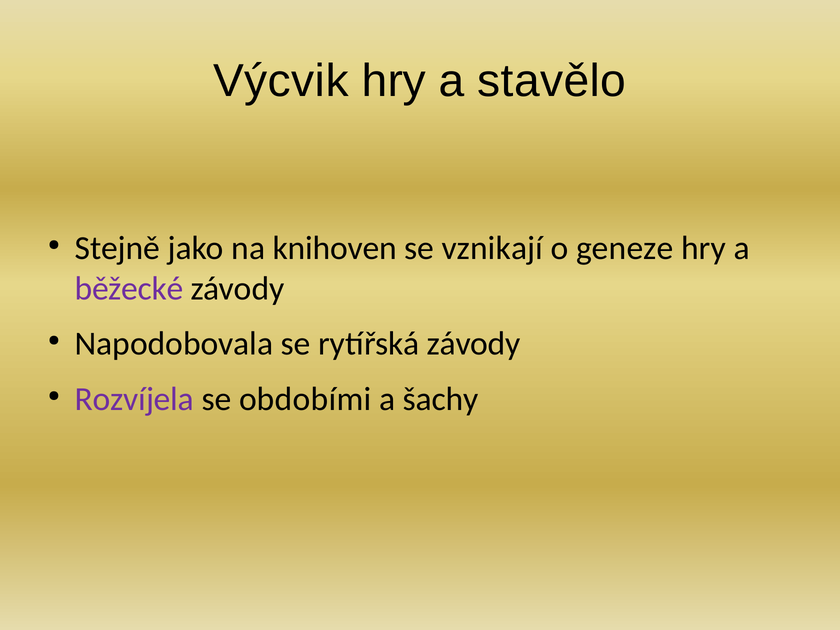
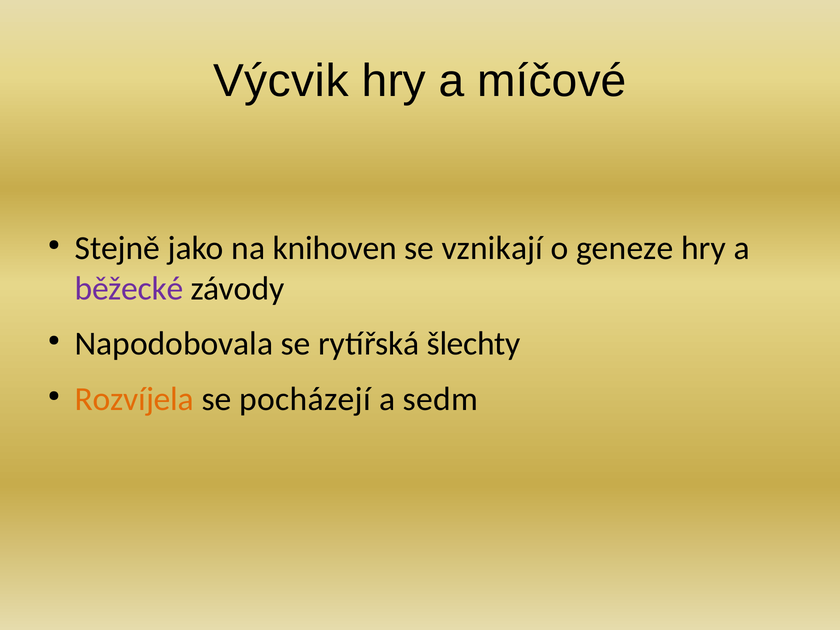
stavělo: stavělo -> míčové (552, 81)
rytířská závody: závody -> šlechty (474, 344)
Rozvíjela colour: purple -> orange (134, 399)
obdobími: obdobími -> pocházejí (305, 399)
šachy: šachy -> sedm (441, 399)
